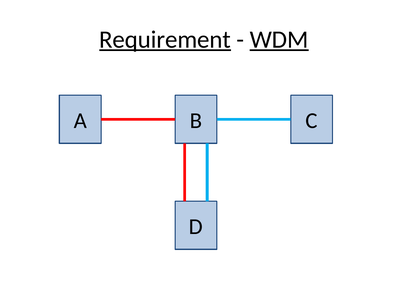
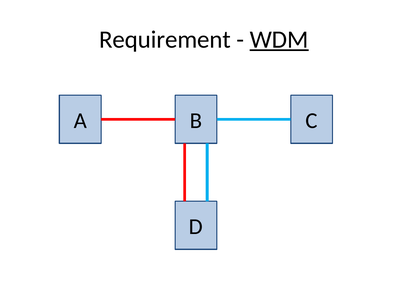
Requirement underline: present -> none (165, 39)
